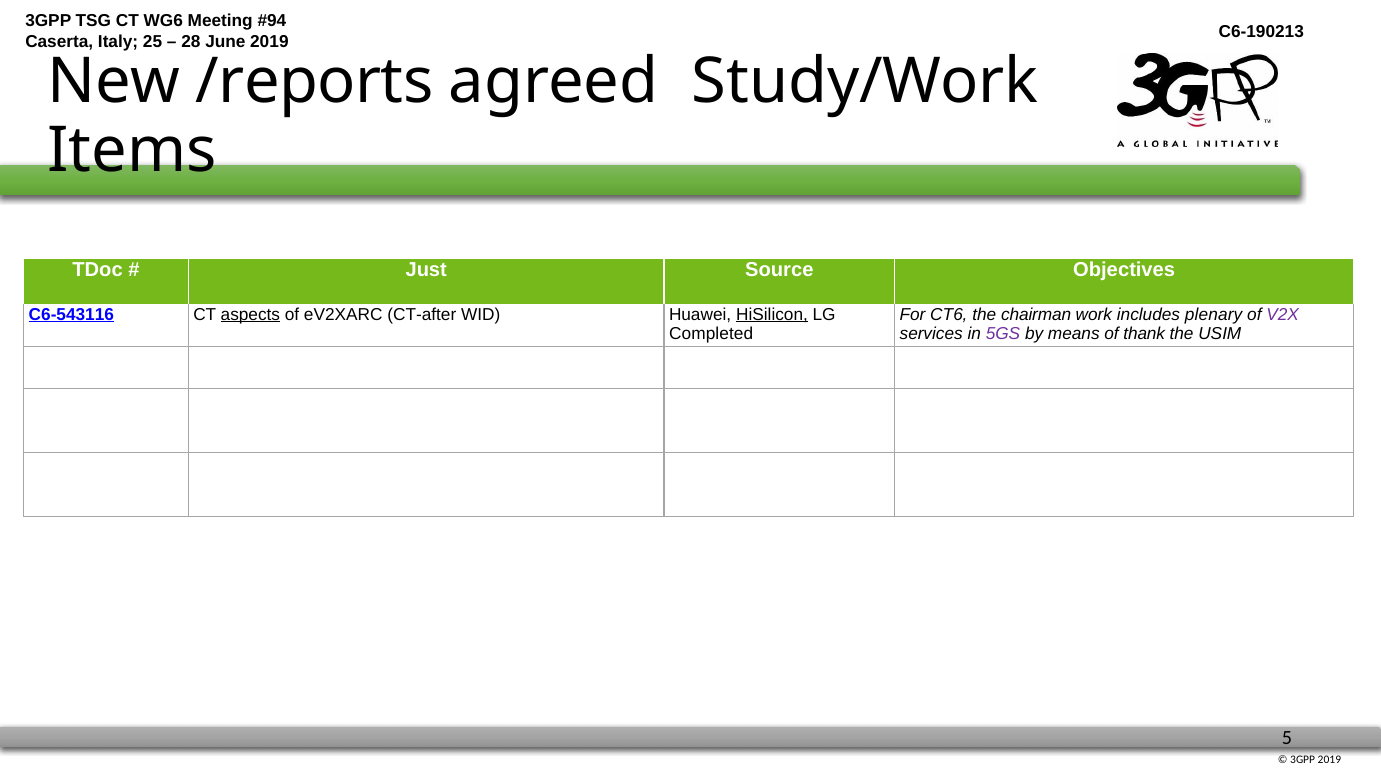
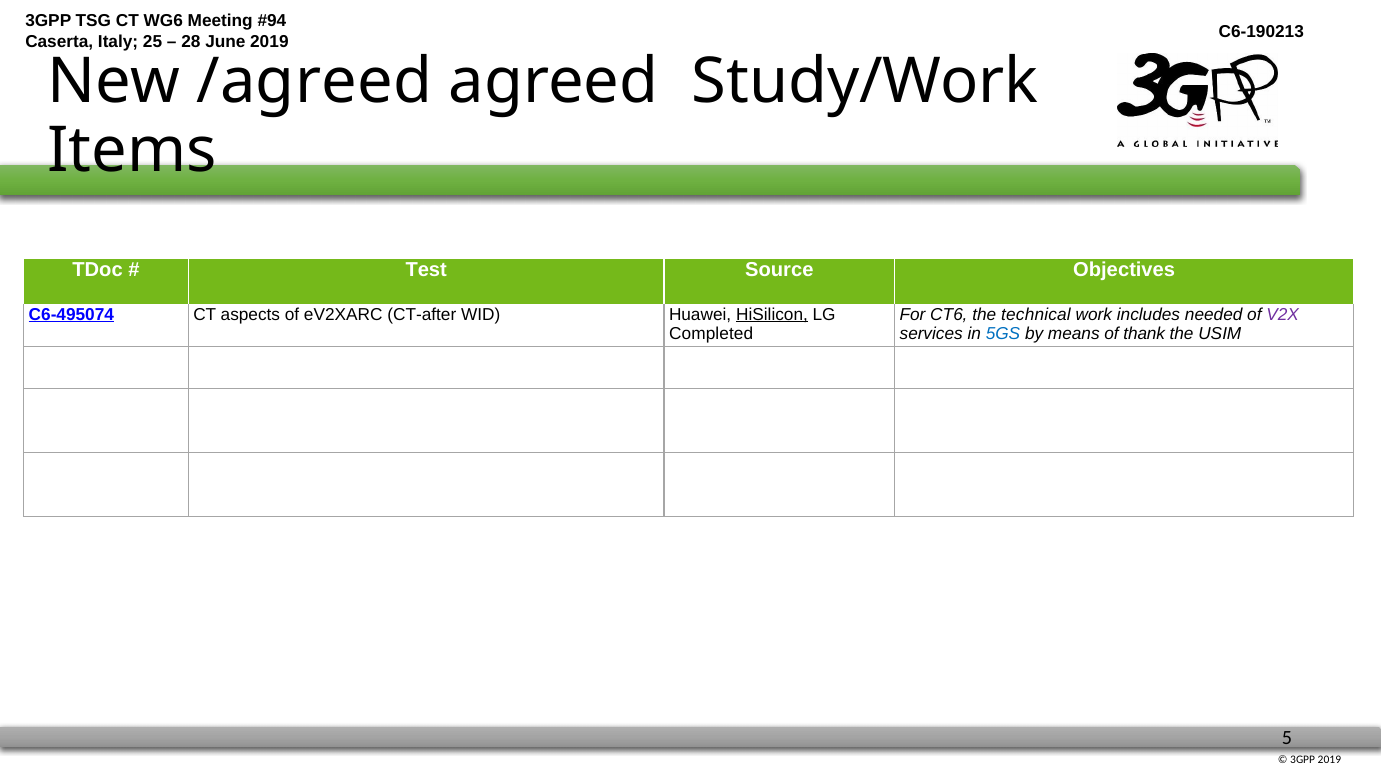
/reports: /reports -> /agreed (314, 82)
Just: Just -> Test (426, 270)
C6-543116: C6-543116 -> C6-495074 (71, 314)
aspects underline: present -> none (250, 314)
chairman: chairman -> technical (1036, 314)
plenary: plenary -> needed (1214, 314)
5GS colour: purple -> blue (1003, 334)
